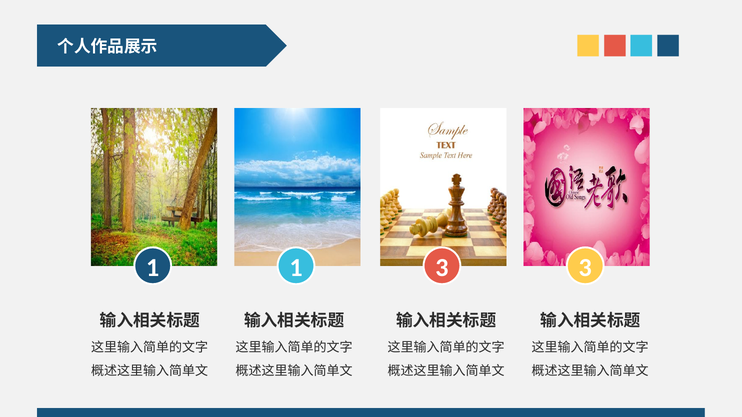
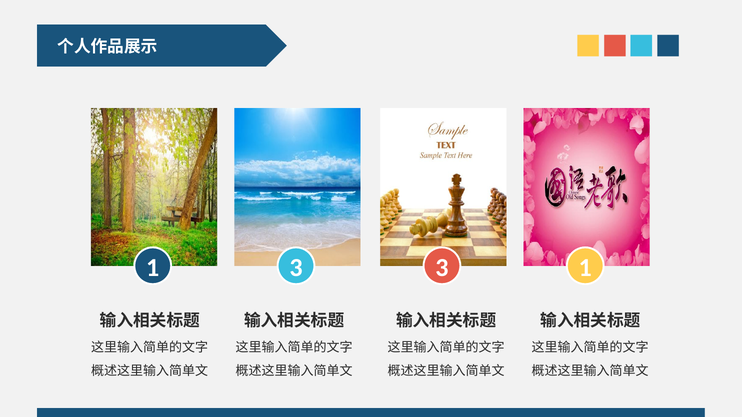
1 1: 1 -> 3 (296, 268)
3 3: 3 -> 1 (585, 268)
